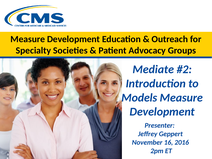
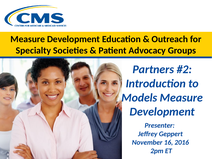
Mediate: Mediate -> Partners (153, 69)
